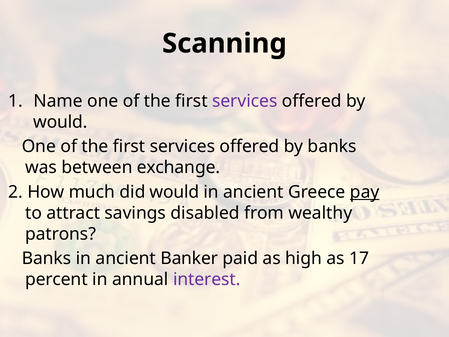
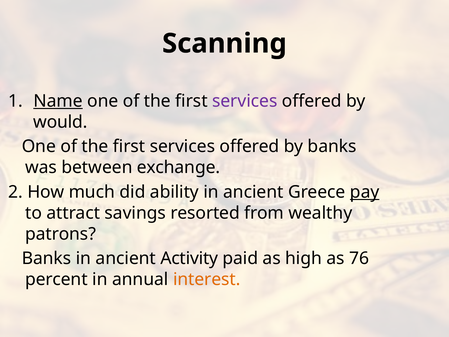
Name underline: none -> present (58, 101)
did would: would -> ability (174, 192)
disabled: disabled -> resorted (205, 213)
Banker: Banker -> Activity (189, 258)
17: 17 -> 76 (359, 258)
interest colour: purple -> orange (207, 279)
